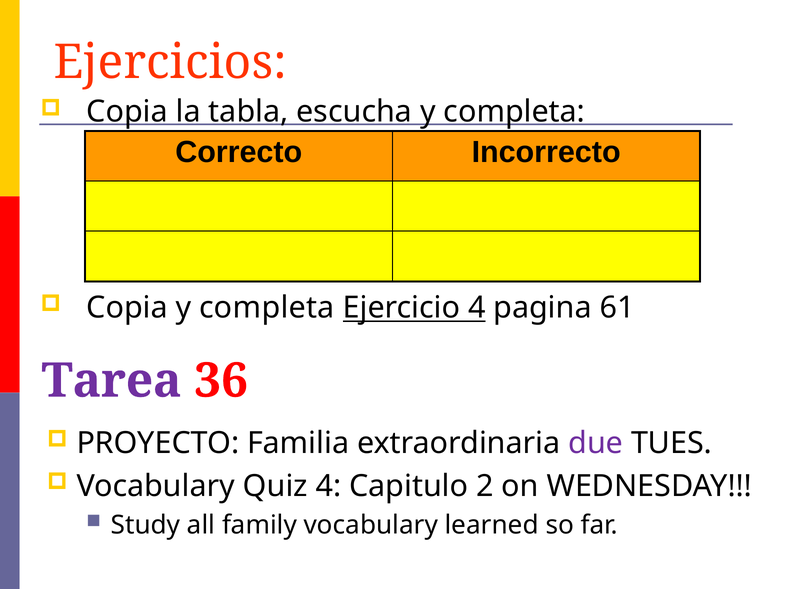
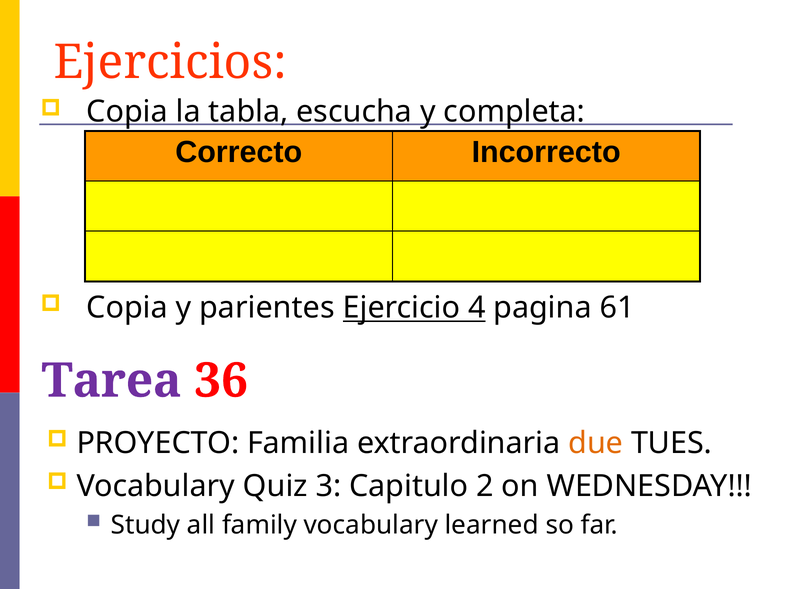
Copia y completa: completa -> parientes (267, 307)
due colour: purple -> orange (596, 443)
Quiz 4: 4 -> 3 (328, 486)
